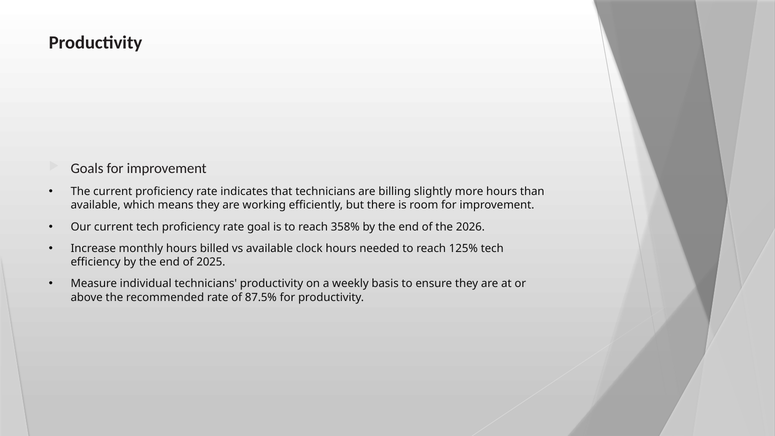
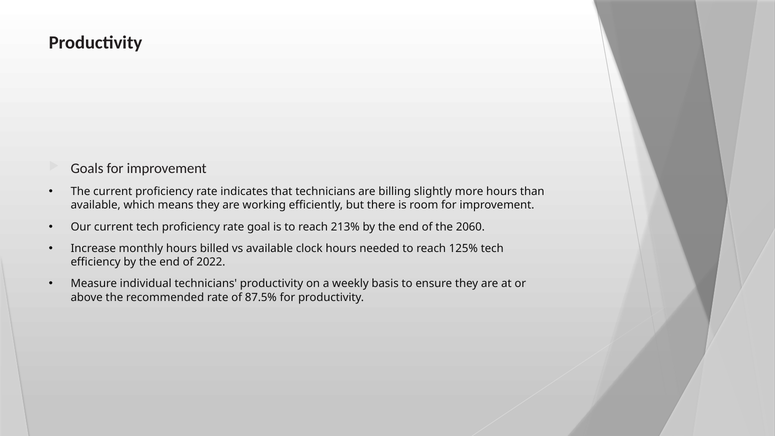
358%: 358% -> 213% (345, 227)
2026: 2026 -> 2060 (470, 227)
2025: 2025 -> 2022 (211, 262)
